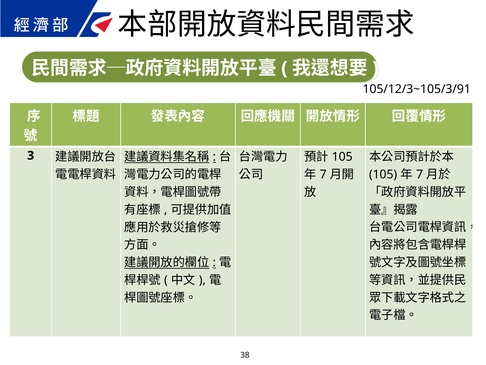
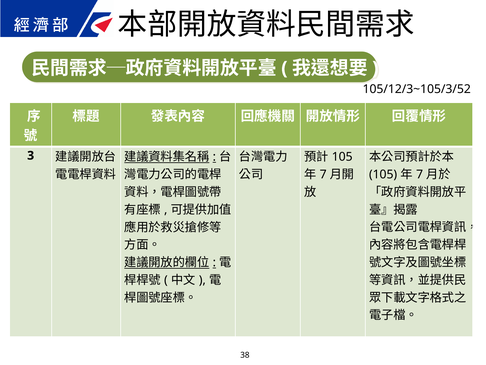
105/12/3~105/3/91: 105/12/3~105/3/91 -> 105/12/3~105/3/52 (417, 89)
